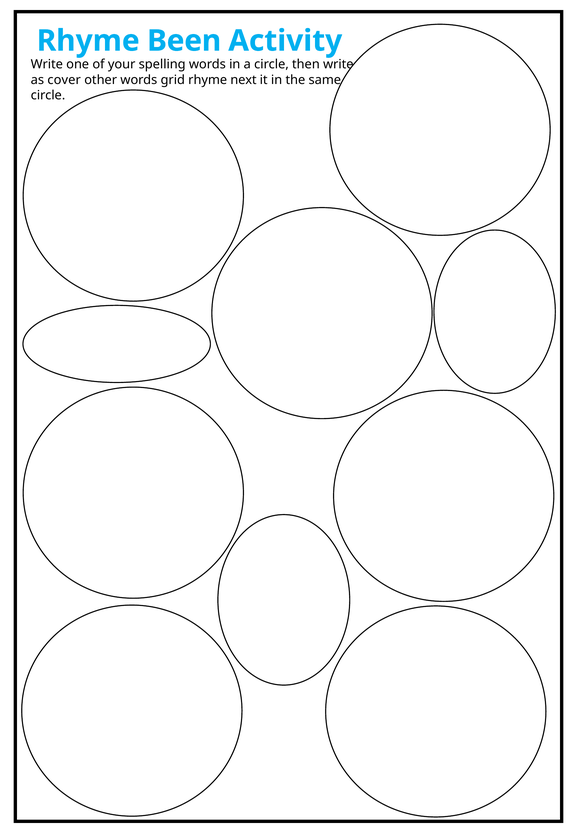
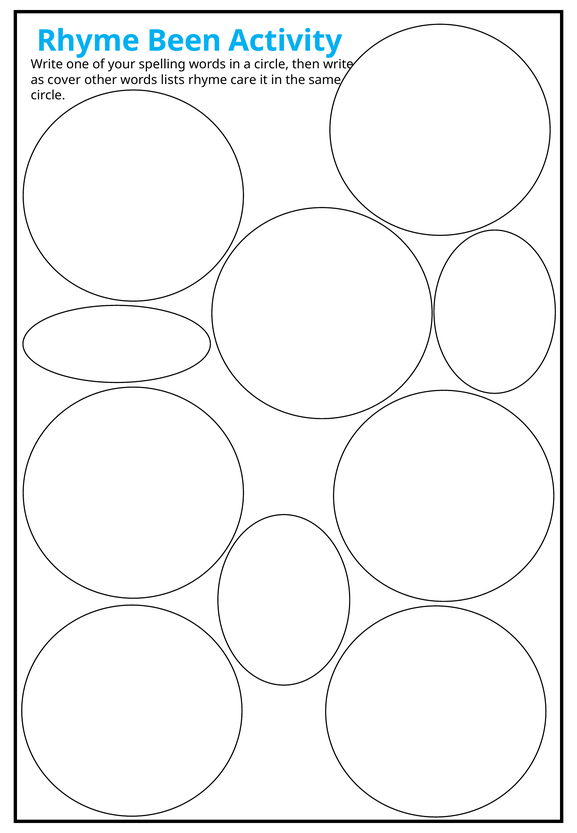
grid: grid -> lists (173, 80)
next: next -> care (243, 80)
